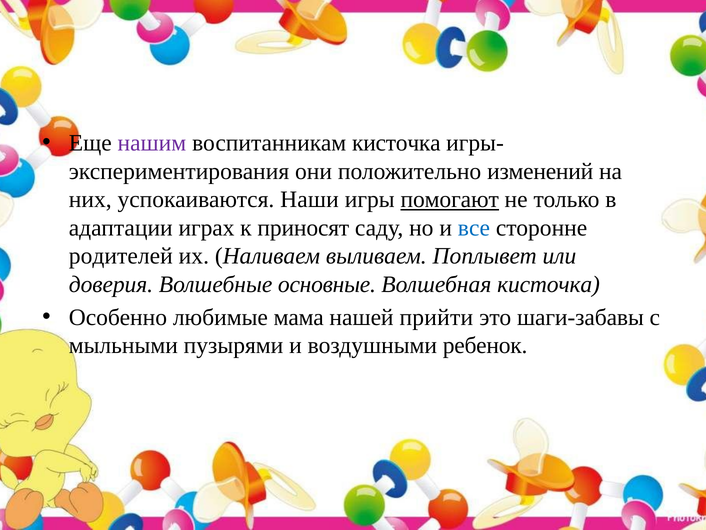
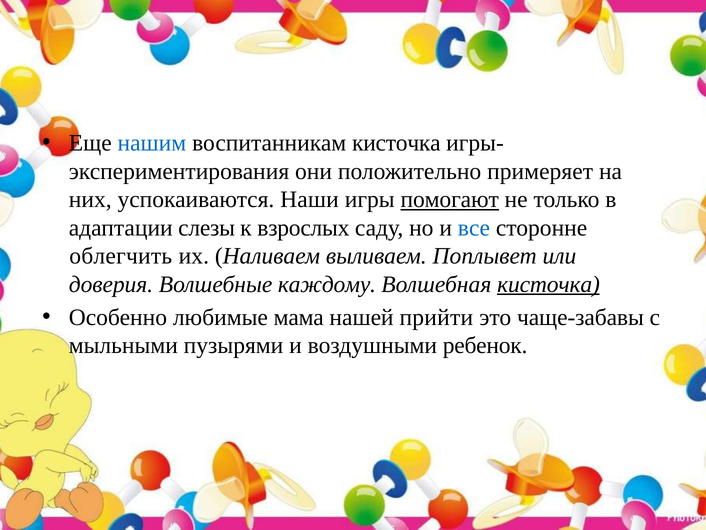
нашим colour: purple -> blue (152, 143)
изменений: изменений -> примеряет (540, 171)
играх: играх -> слезы (207, 228)
приносят: приносят -> взрослых (303, 228)
родителей: родителей -> облегчить (121, 256)
основные: основные -> каждому (327, 284)
кисточка underline: none -> present (549, 284)
шаги-забавы: шаги-забавы -> чаще-забавы (580, 317)
